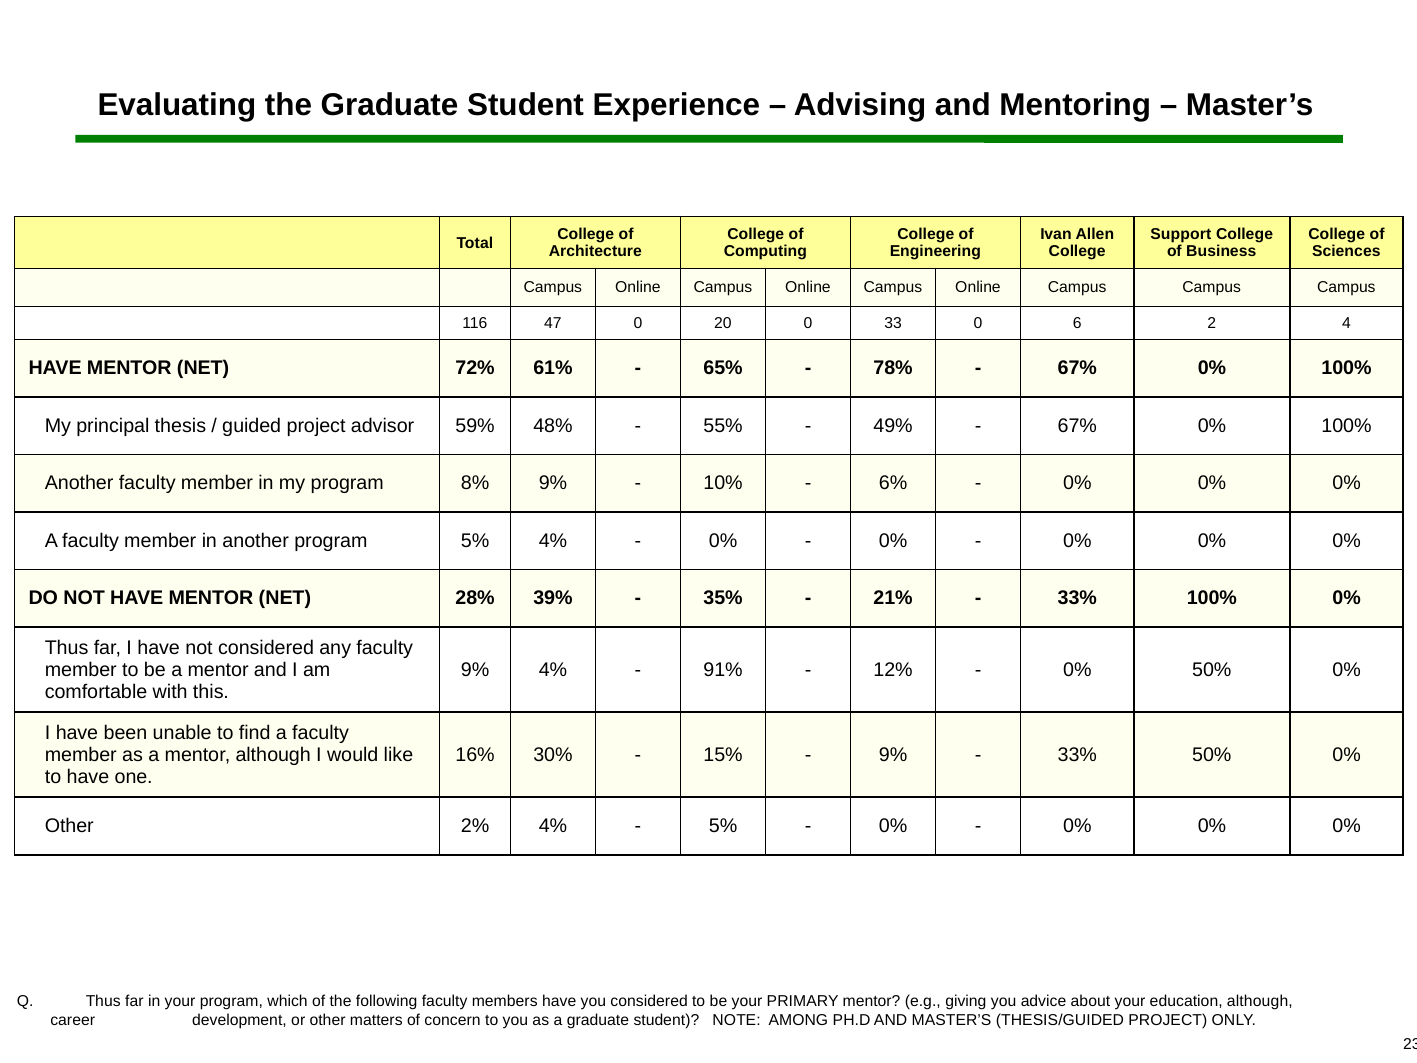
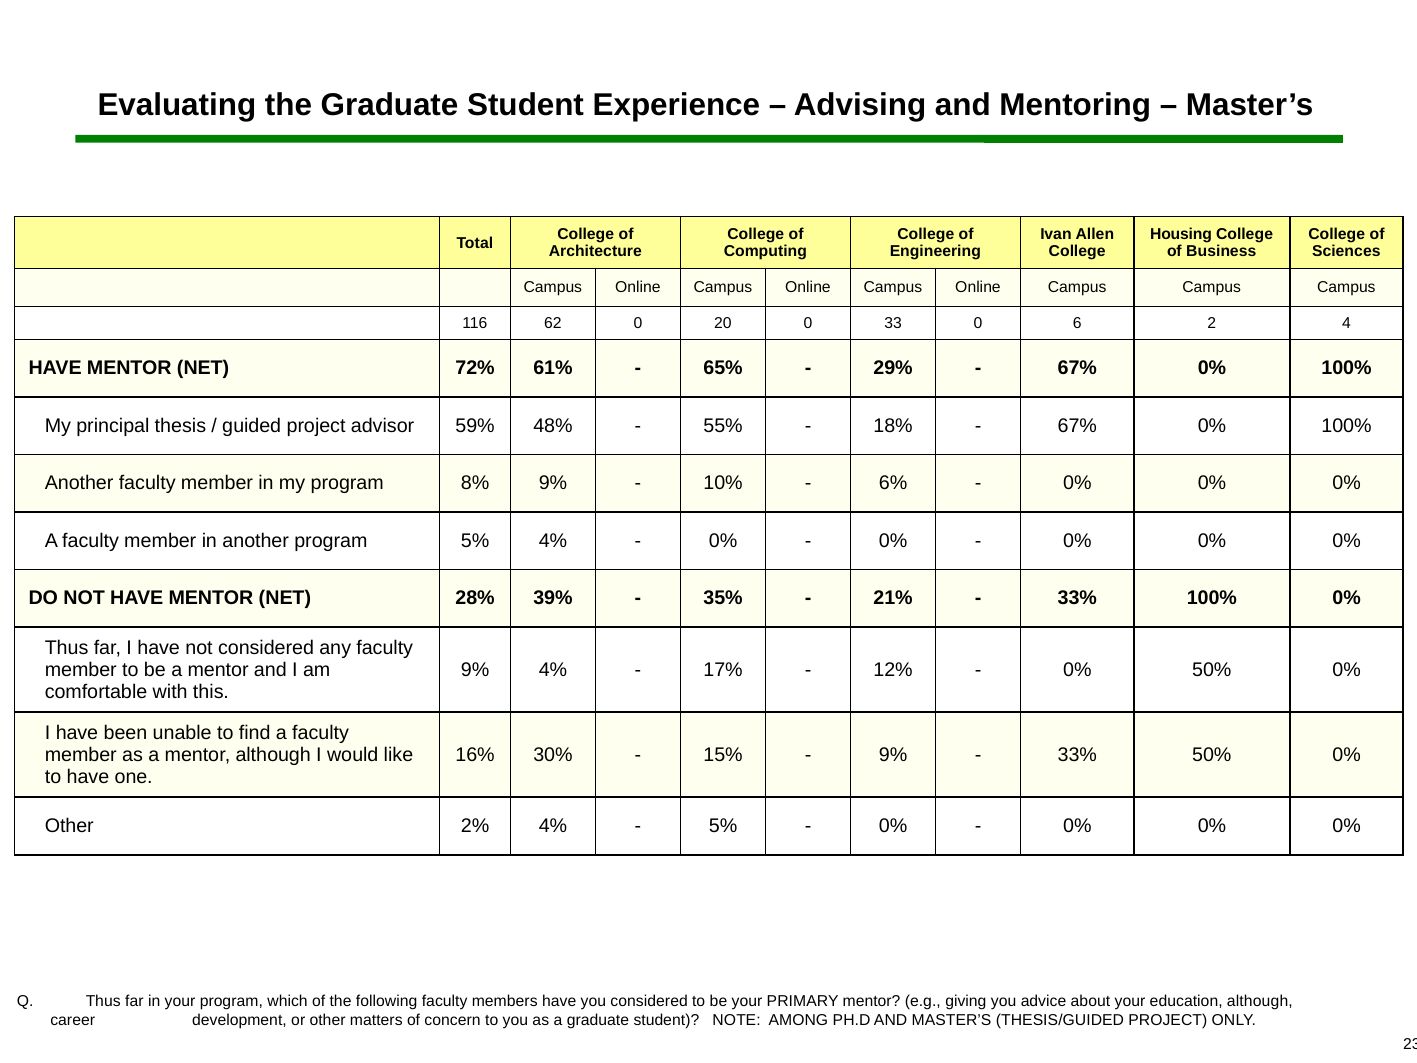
Support: Support -> Housing (1181, 234)
47: 47 -> 62 (553, 323)
78%: 78% -> 29% (893, 368)
49%: 49% -> 18% (893, 426)
91%: 91% -> 17% (723, 670)
